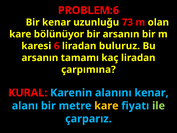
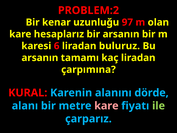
PROBLEM:6: PROBLEM:6 -> PROBLEM:2 (88, 10)
73: 73 -> 97 (127, 22)
bölünüyor: bölünüyor -> hesaplarız (59, 34)
alanını kenar: kenar -> dörde (152, 93)
kare colour: yellow -> pink (106, 106)
